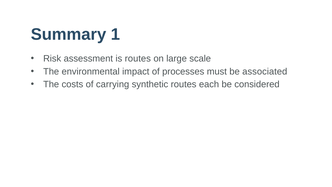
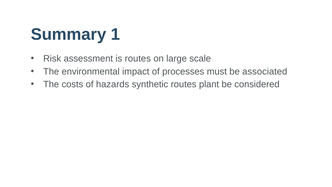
carrying: carrying -> hazards (113, 84)
each: each -> plant (209, 84)
